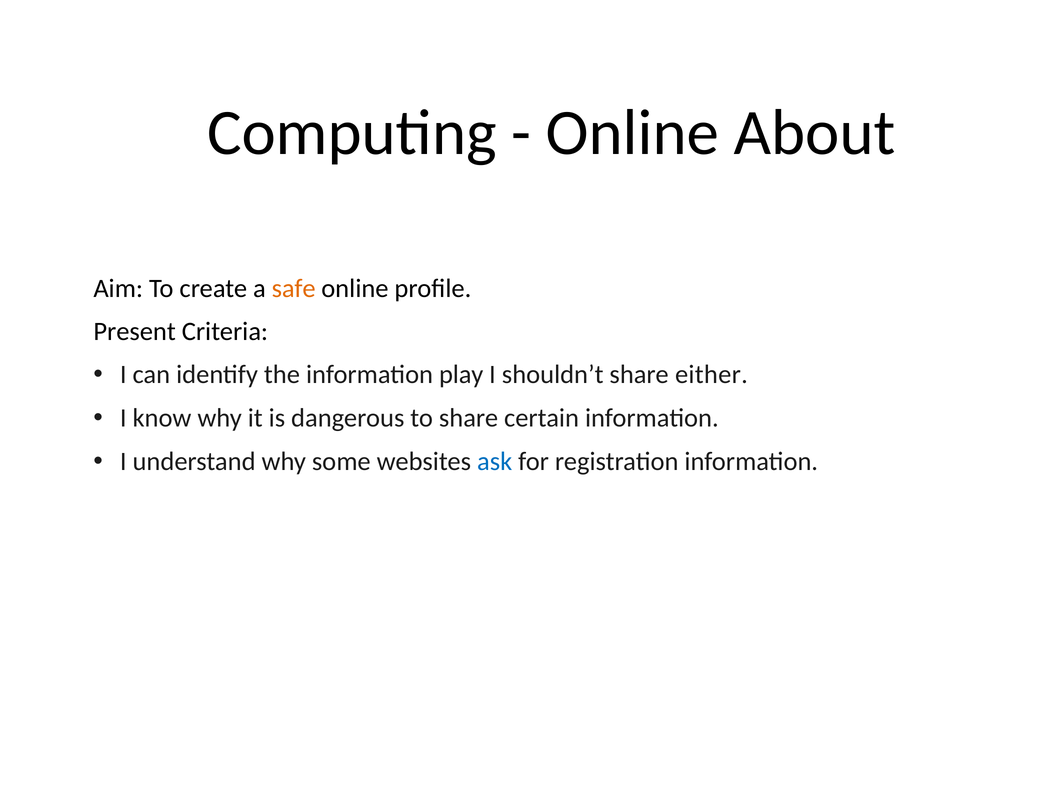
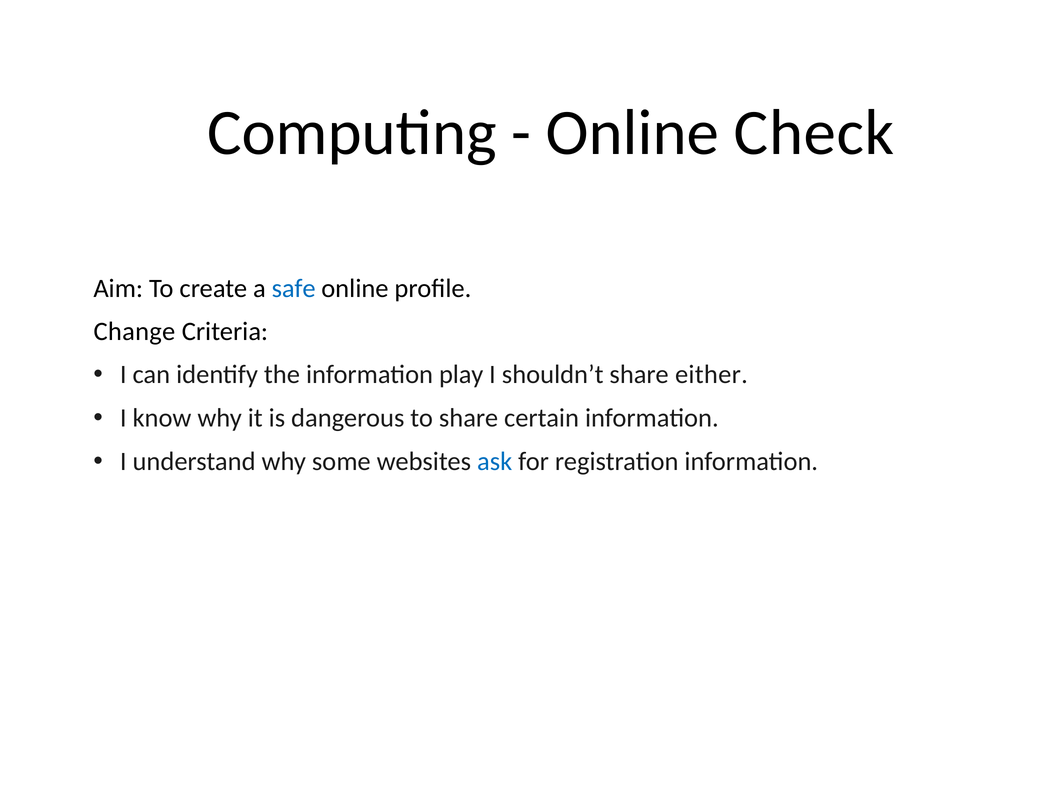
About: About -> Check (814, 133)
safe colour: orange -> blue (294, 288)
Present: Present -> Change (134, 331)
